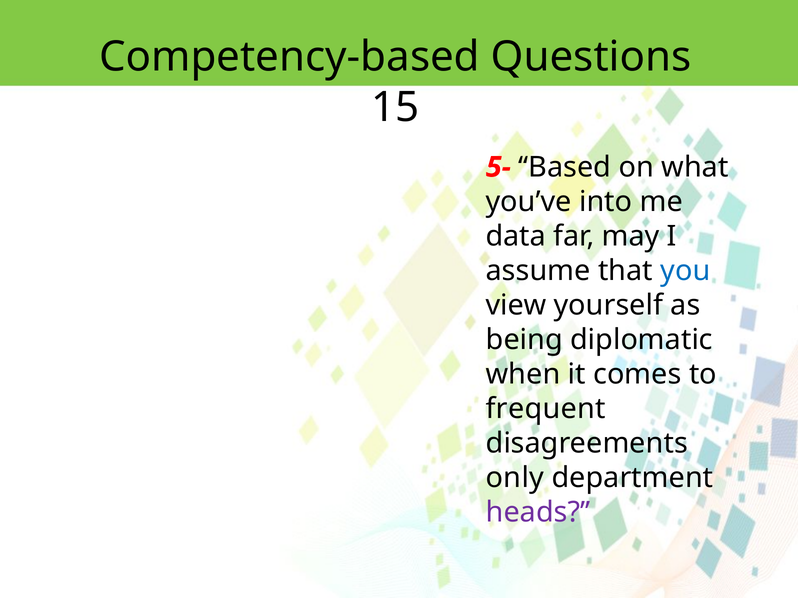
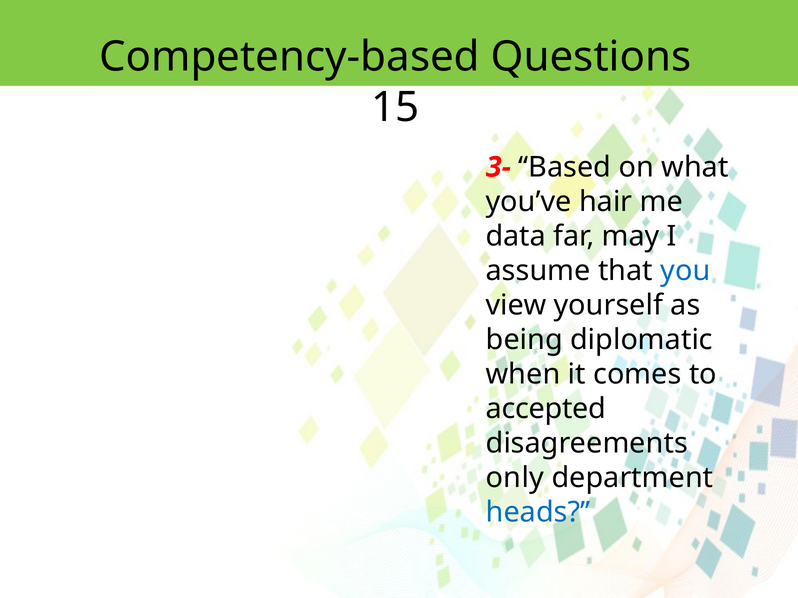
5-: 5- -> 3- (498, 167)
into: into -> hair (606, 202)
frequent: frequent -> accepted (546, 409)
heads colour: purple -> blue (538, 513)
